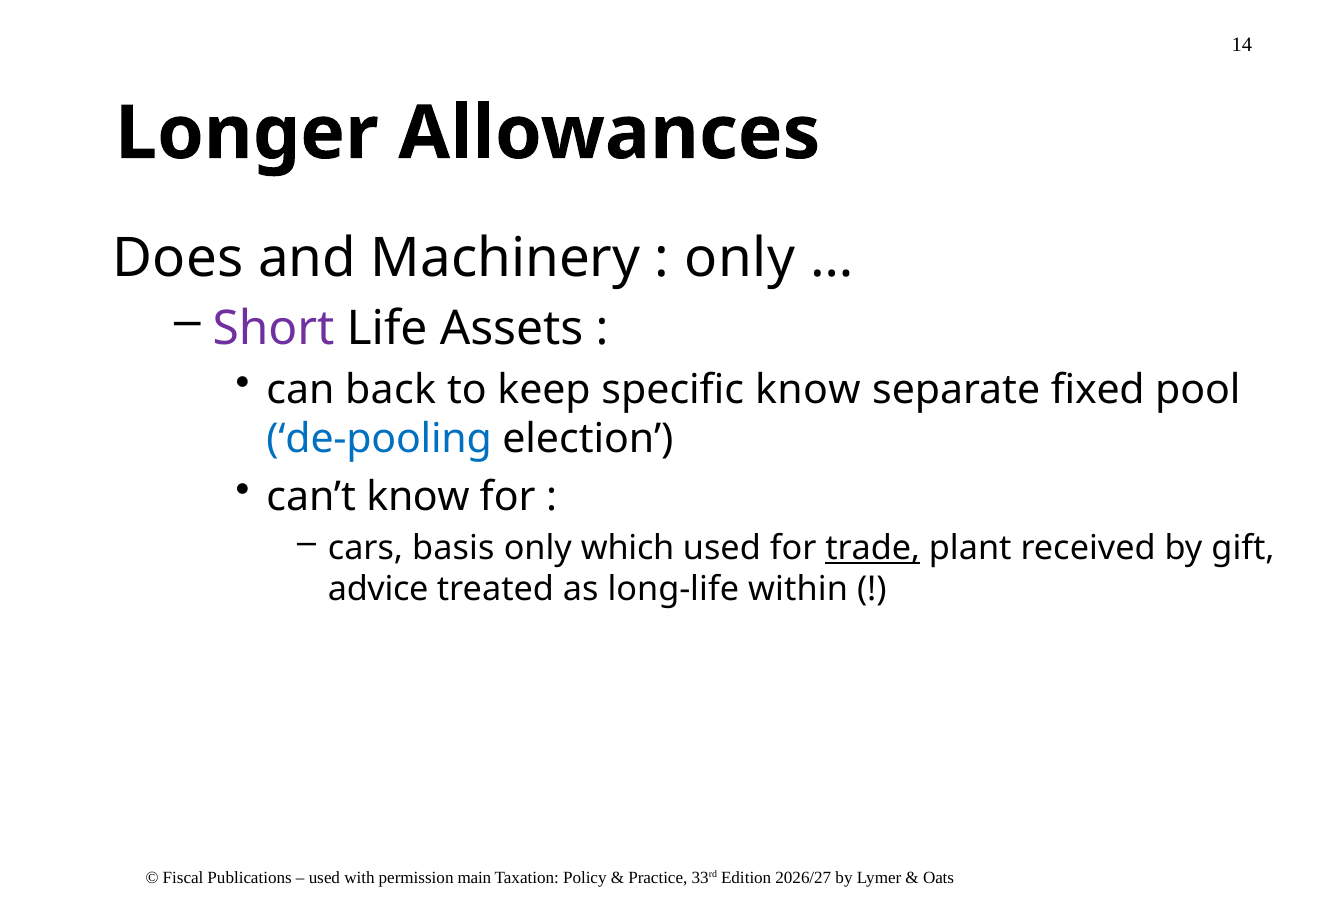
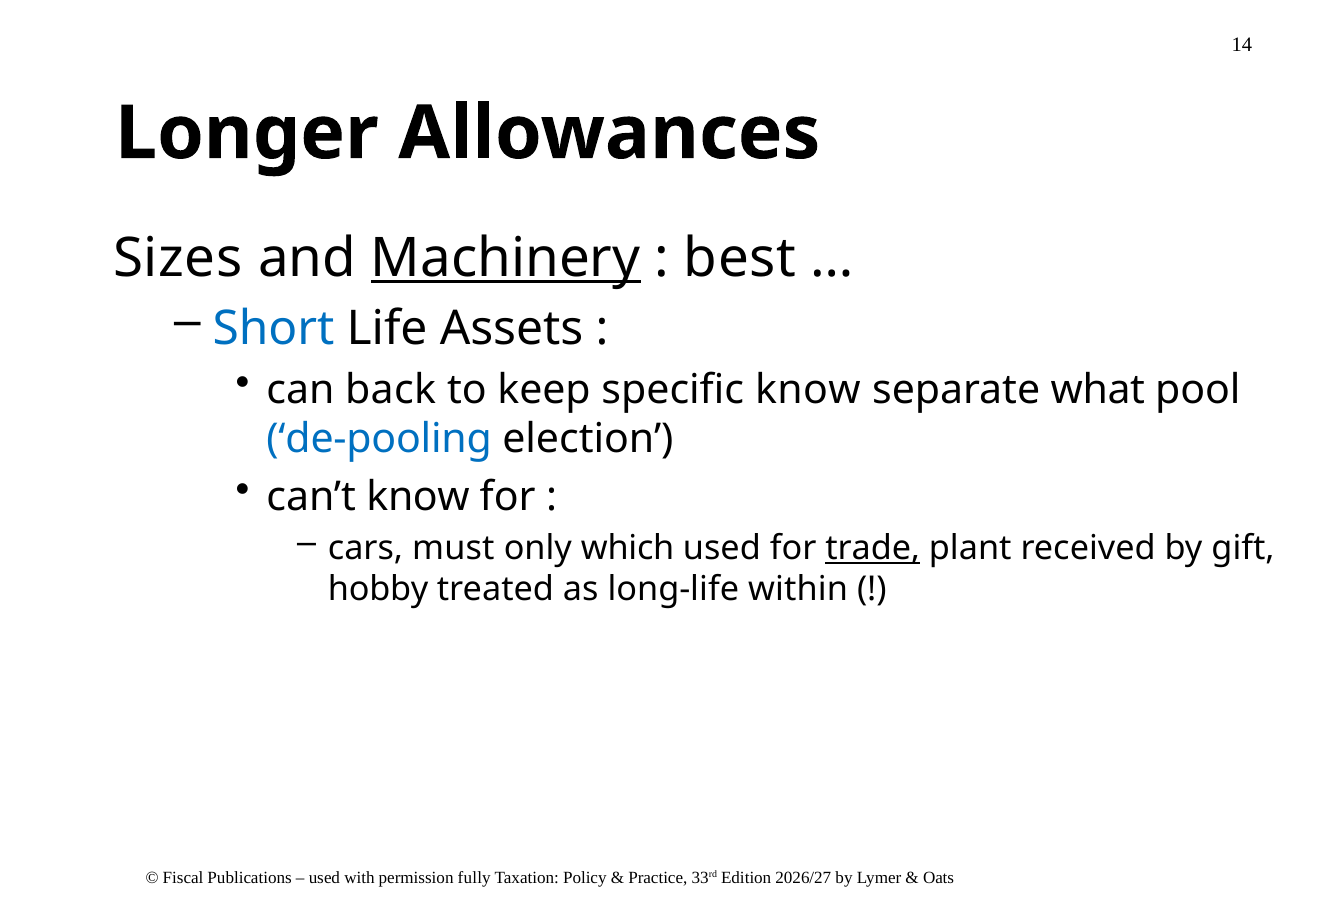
Does: Does -> Sizes (178, 258)
Machinery underline: none -> present (506, 258)
only: only -> best (740, 258)
Short colour: purple -> blue (273, 329)
fixed: fixed -> what (1098, 390)
basis: basis -> must (453, 548)
advice: advice -> hobby (378, 589)
main: main -> fully (474, 878)
